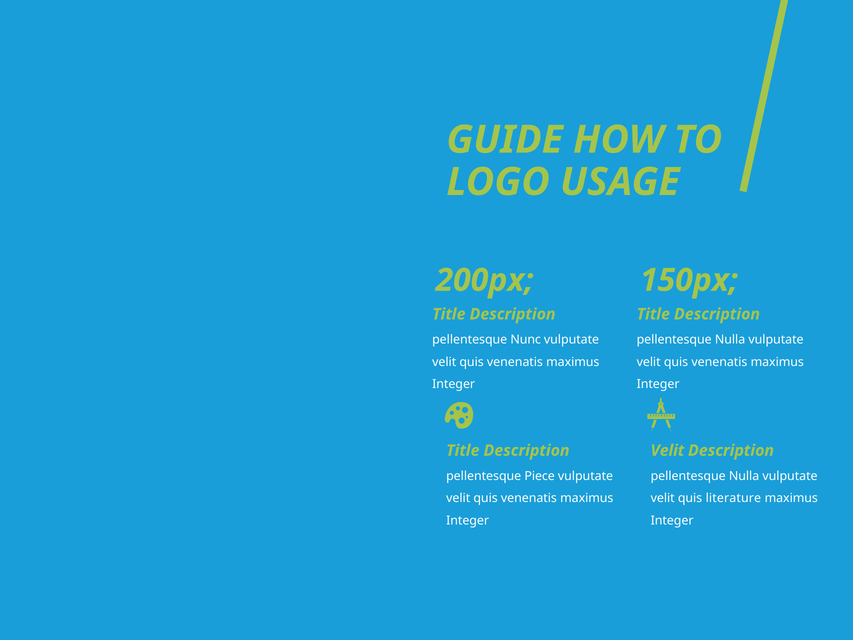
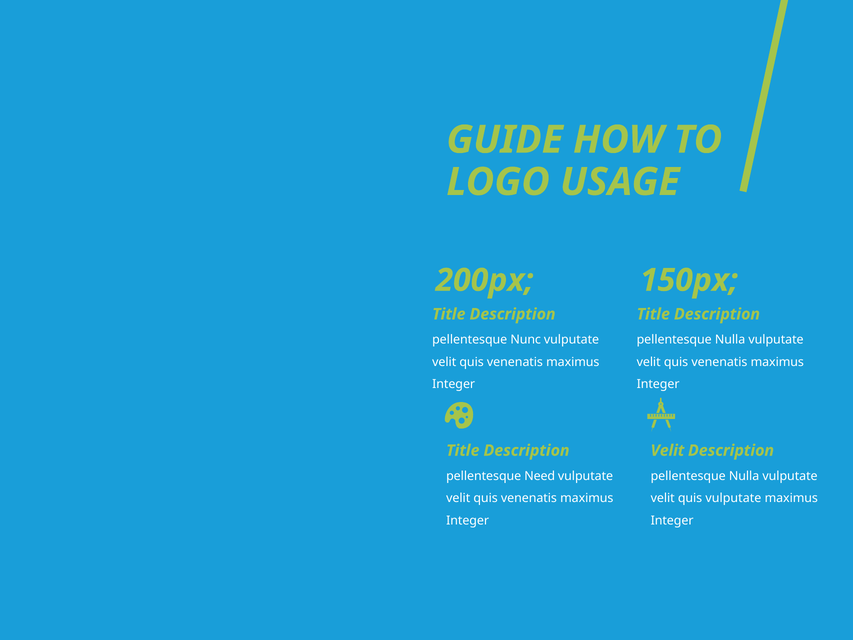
Piece: Piece -> Need (540, 476)
quis literature: literature -> vulputate (733, 498)
